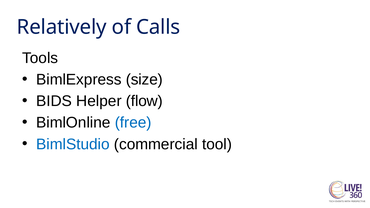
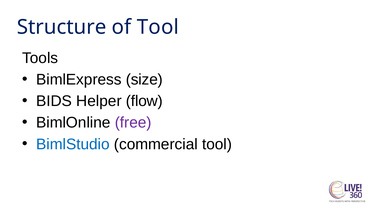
Relatively: Relatively -> Structure (62, 27)
of Calls: Calls -> Tool (158, 27)
free colour: blue -> purple (133, 123)
